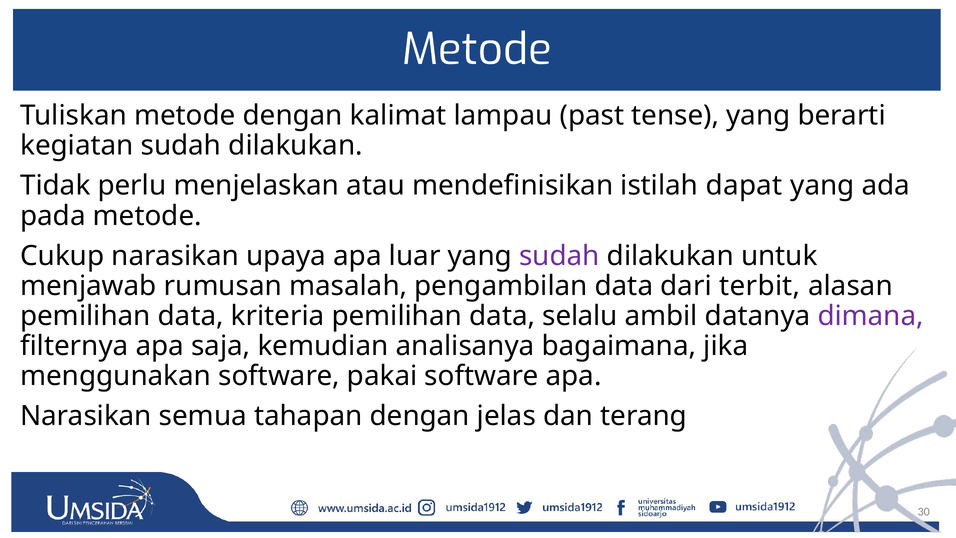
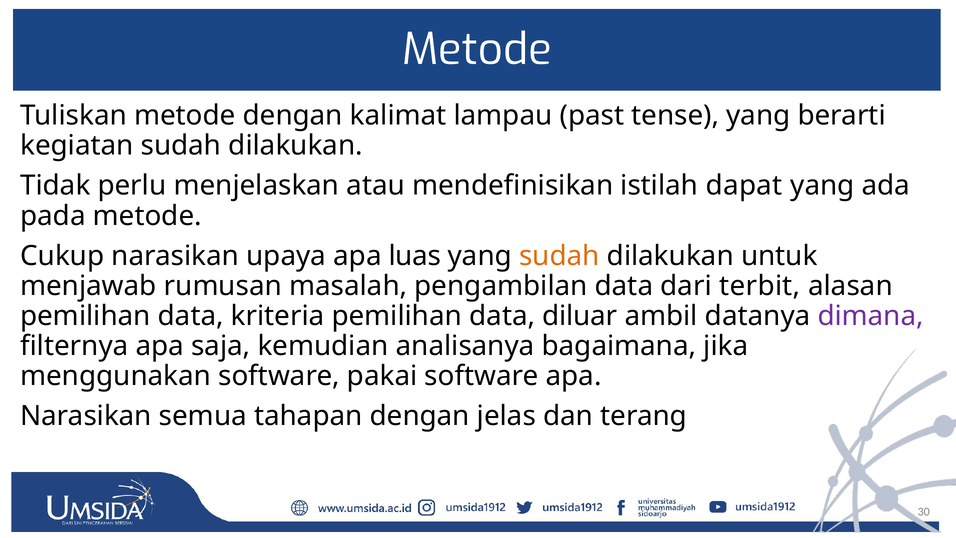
luar: luar -> luas (415, 256)
sudah colour: purple -> orange (559, 256)
selalu: selalu -> diluar (580, 316)
